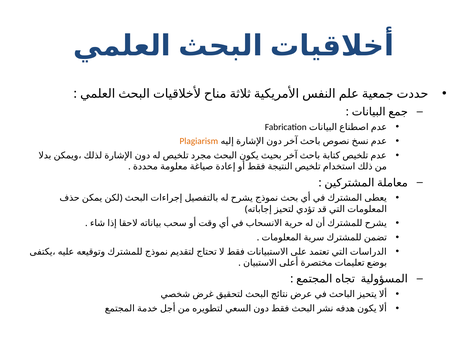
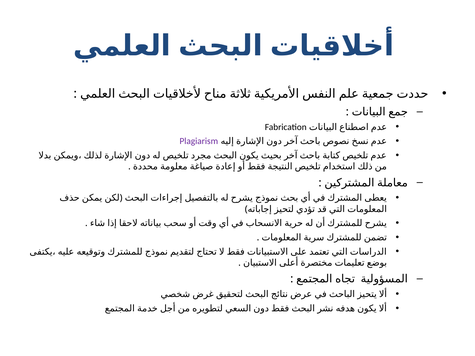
Plagiarism colour: orange -> purple (199, 141)
